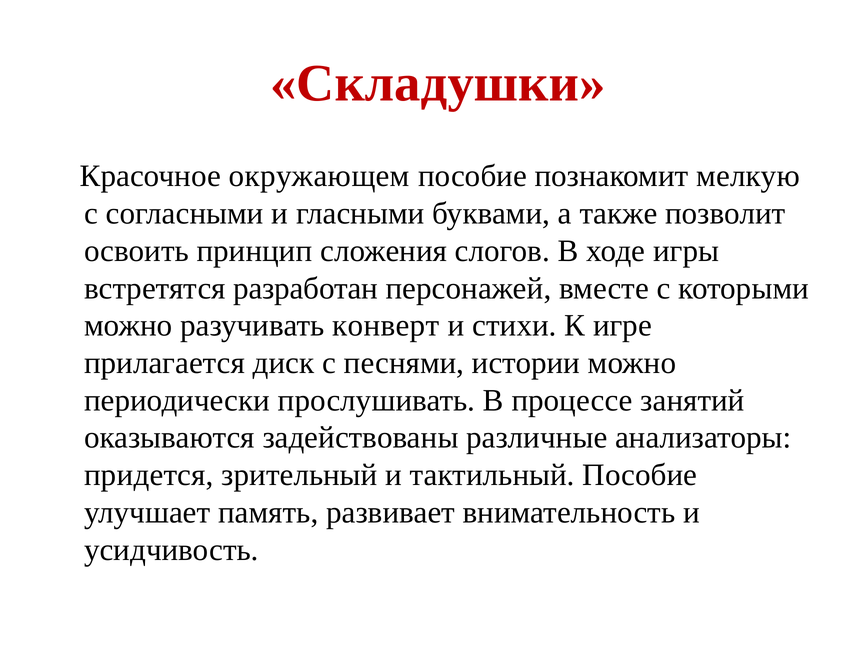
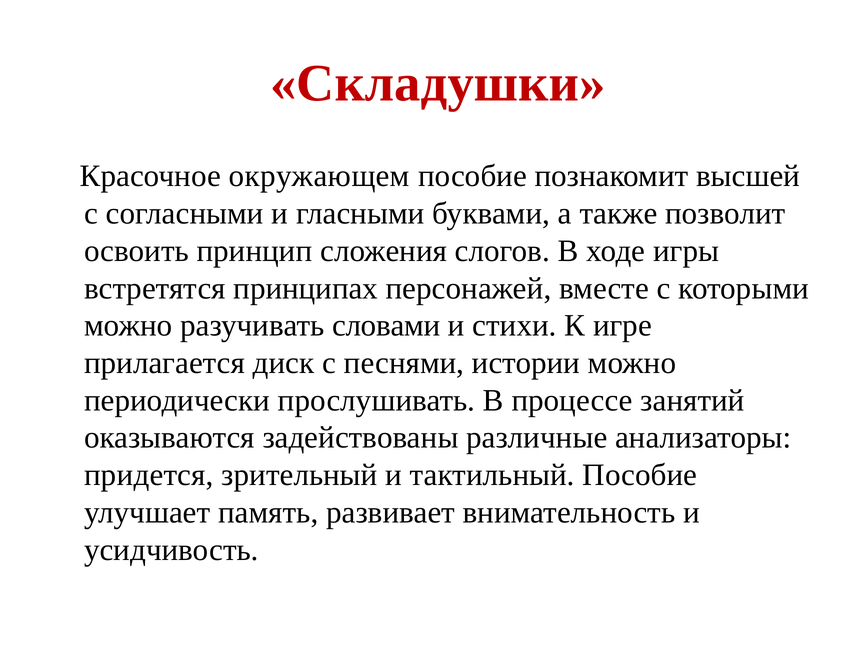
мелкую: мелкую -> высшей (748, 176)
разработан: разработан -> принципах (306, 288)
конверт: конверт -> словами (386, 326)
